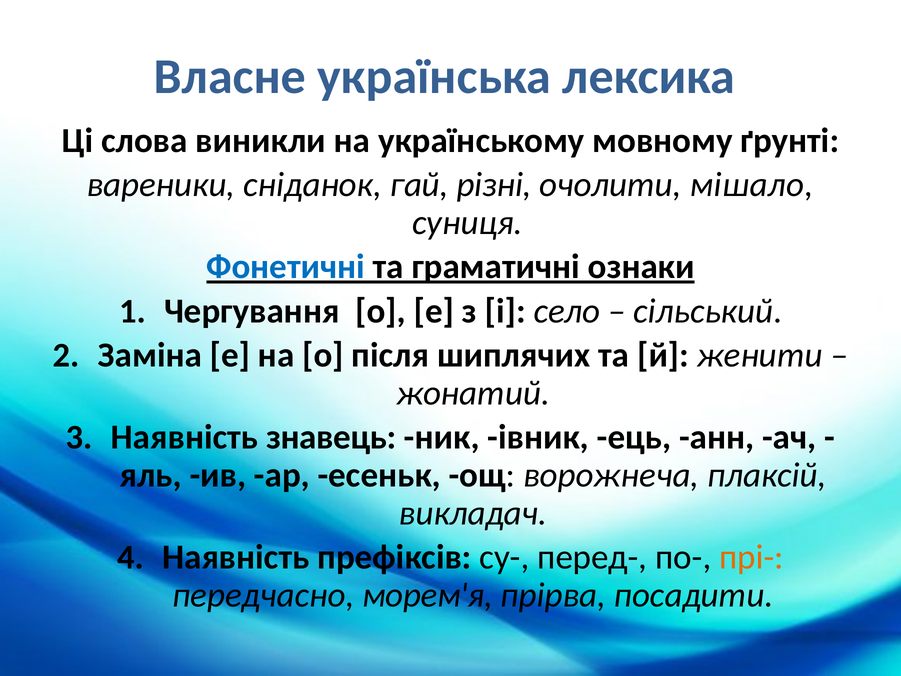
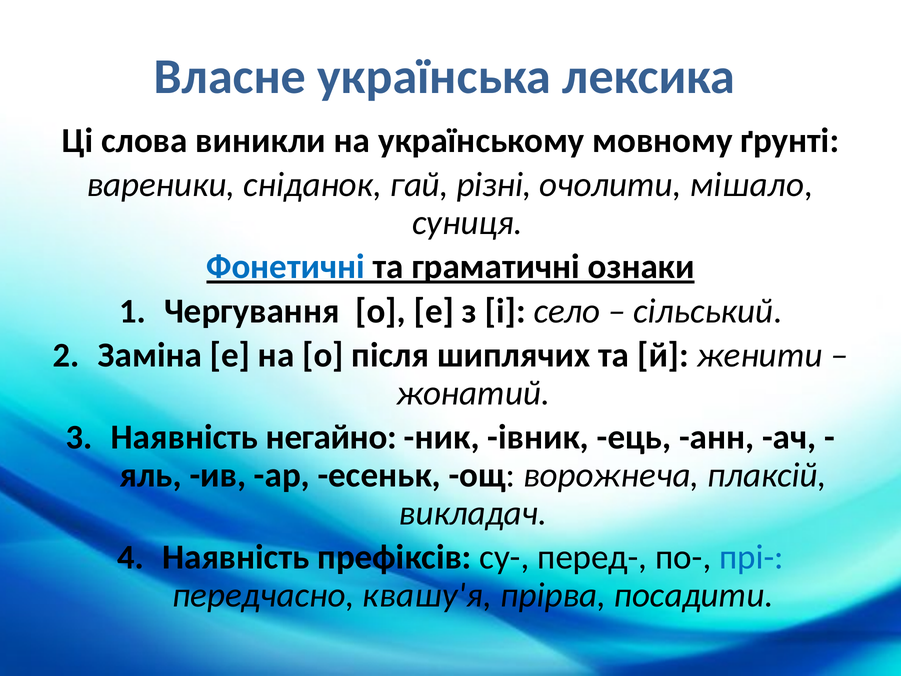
знавець: знавець -> негайно (331, 437)
прі- colour: orange -> blue (751, 557)
морем'я: морем'я -> квашу'я (427, 595)
